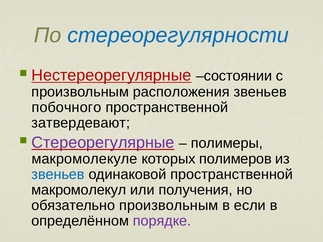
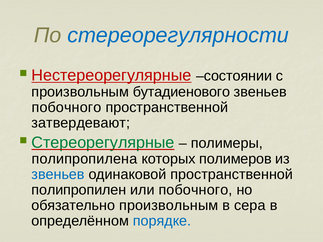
расположения: расположения -> бутадиенового (181, 92)
Стереорегулярные colour: purple -> green (103, 143)
макромолекуле: макромолекуле -> полипропилена (84, 159)
макромолекул: макромолекул -> полипропилен (79, 190)
или получения: получения -> побочного (195, 190)
если: если -> сера (250, 206)
порядке colour: purple -> blue (162, 221)
